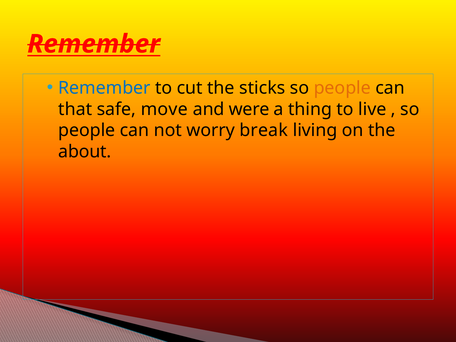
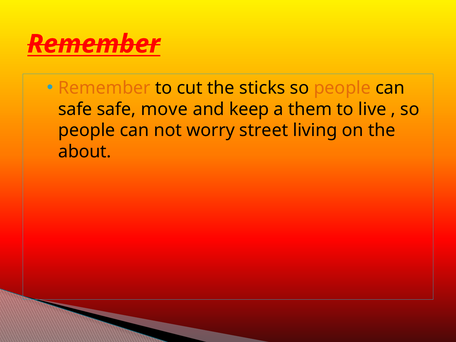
Remember colour: blue -> orange (104, 88)
that: that -> safe (75, 109)
were: were -> keep (249, 109)
thing: thing -> them (310, 109)
break: break -> street (264, 130)
